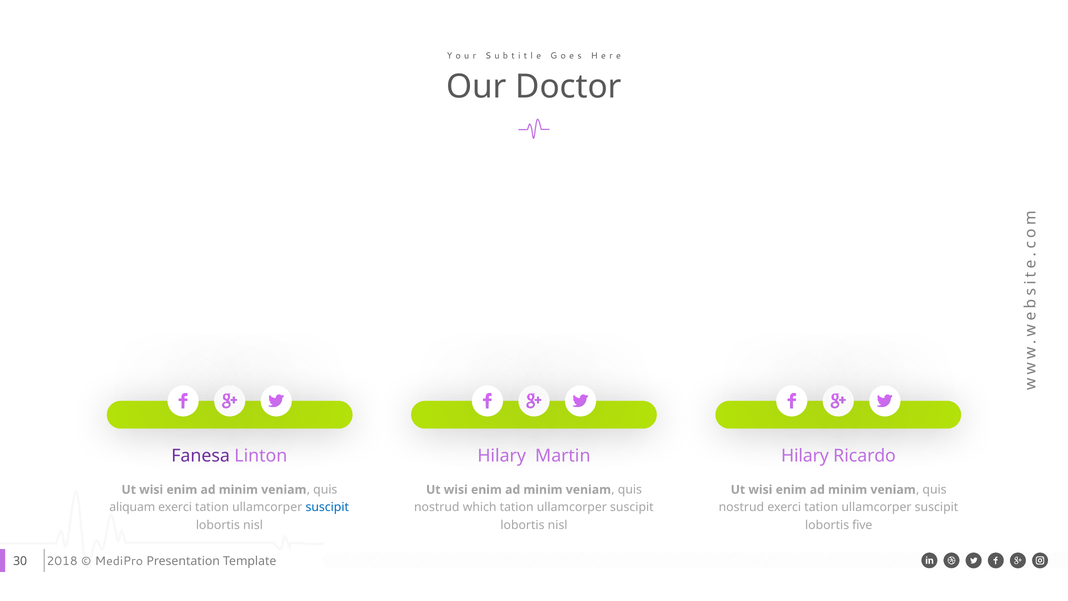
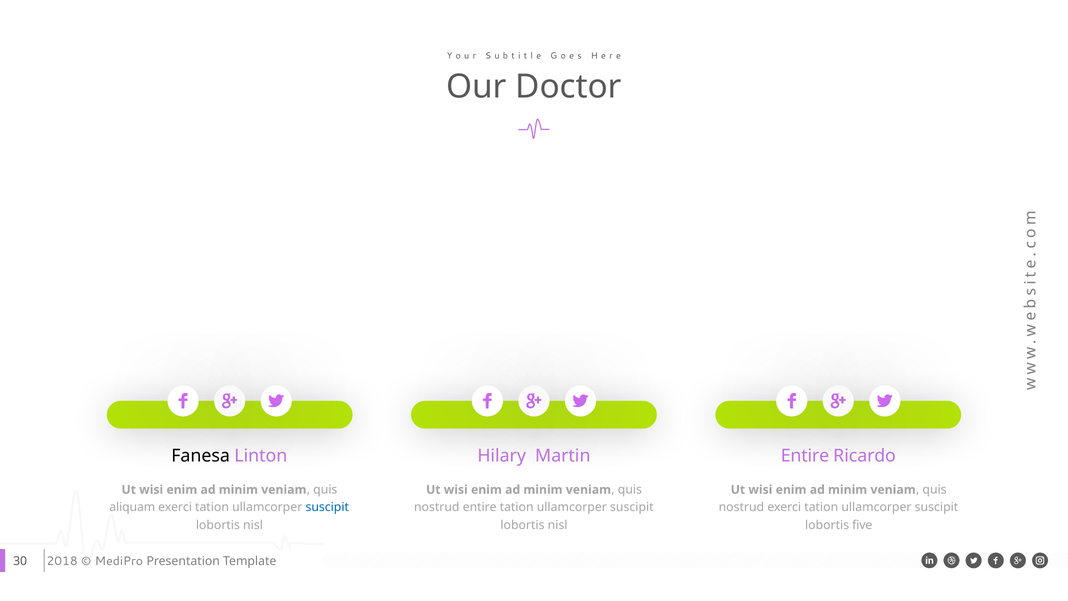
Fanesa colour: purple -> black (201, 456)
Hilary: Hilary -> Entire (805, 456)
nostrud which: which -> entire (480, 507)
